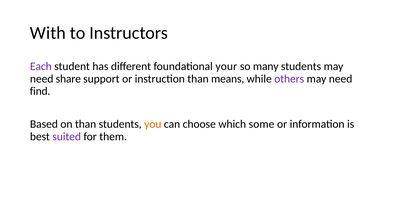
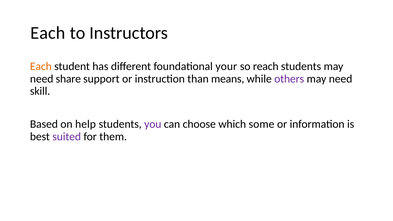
With: With -> Each (48, 33)
Each colour: purple -> orange (41, 66)
many: many -> reach (266, 66)
find: find -> skill (40, 91)
on than: than -> help (86, 124)
you colour: orange -> purple (153, 124)
